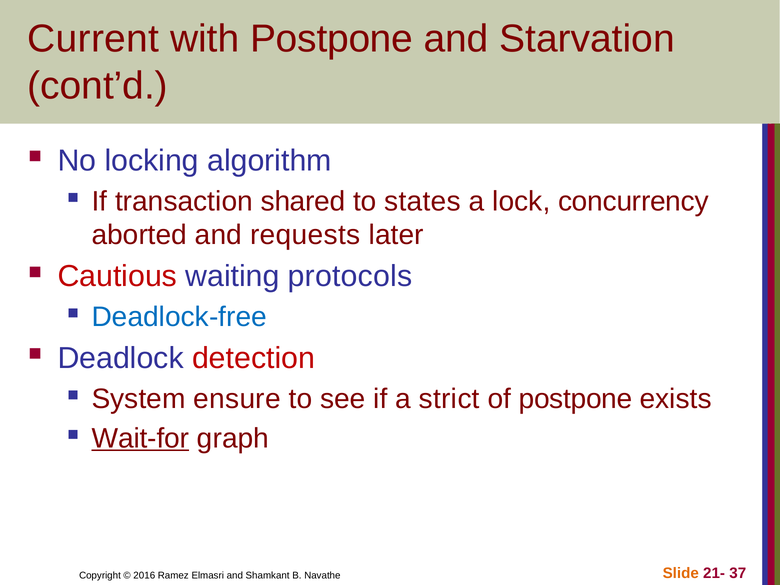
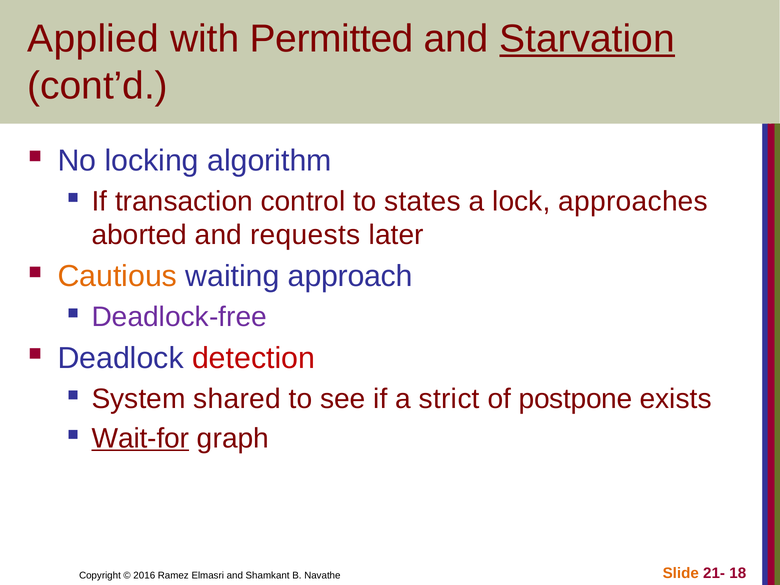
Current: Current -> Applied (93, 39)
with Postpone: Postpone -> Permitted (332, 39)
Starvation underline: none -> present (587, 39)
shared: shared -> control (303, 201)
concurrency: concurrency -> approaches (633, 201)
Cautious colour: red -> orange (117, 276)
protocols: protocols -> approach (350, 276)
Deadlock-free colour: blue -> purple (179, 317)
ensure: ensure -> shared (237, 399)
37: 37 -> 18 (738, 573)
